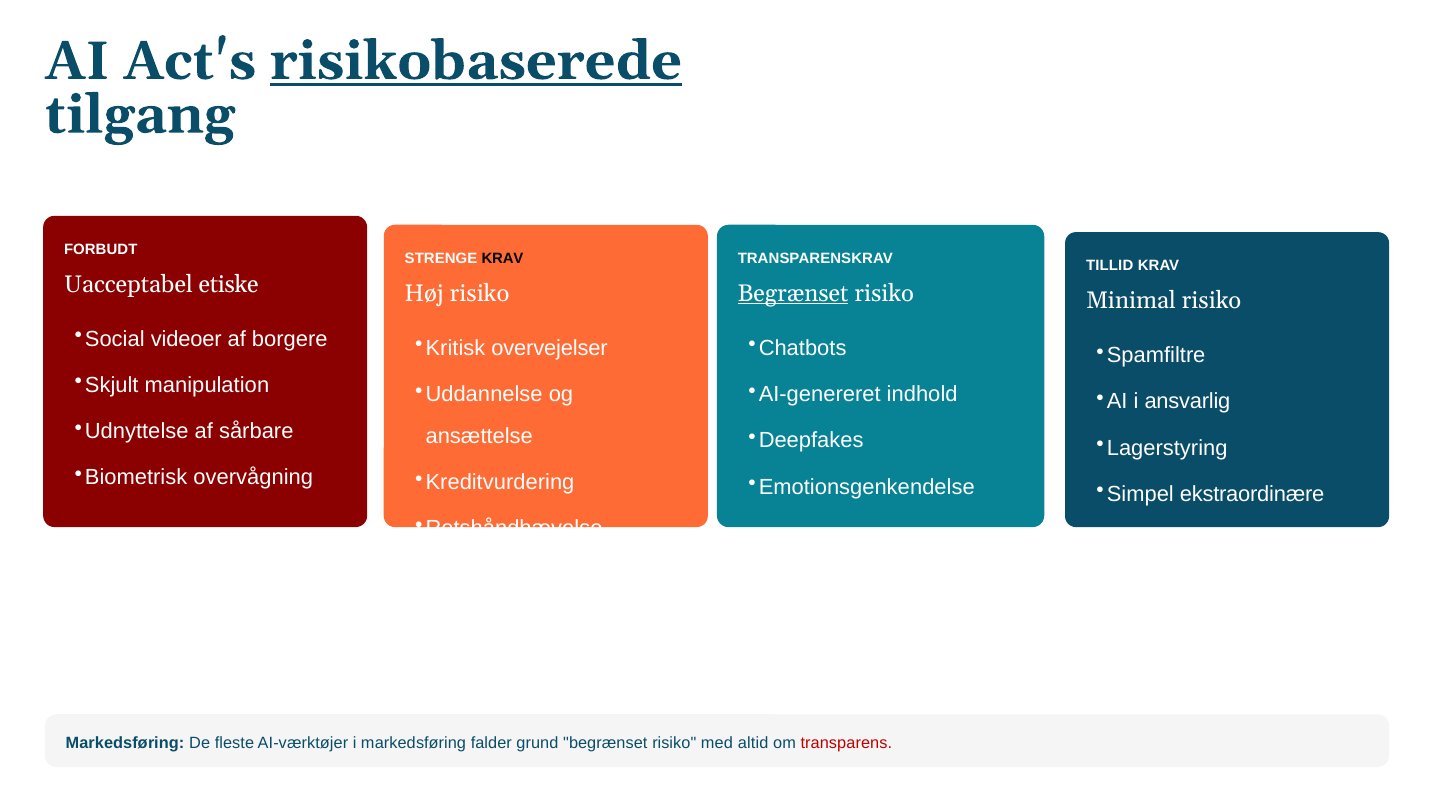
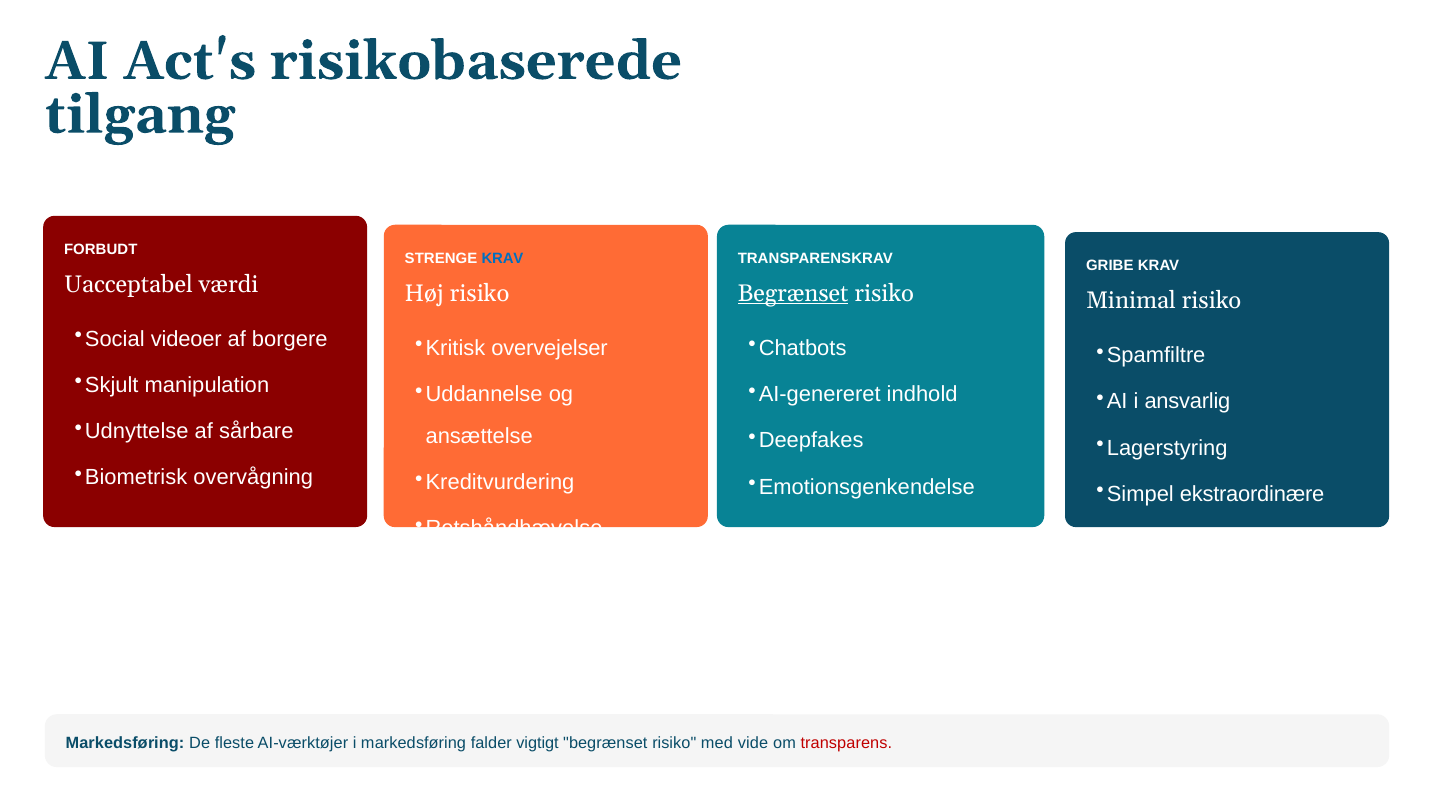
risikobaserede underline: present -> none (476, 61)
KRAV colour: black -> blue (502, 259)
TILLID: TILLID -> GRIBE (1110, 266)
etiske: etiske -> værdi (229, 284)
grund: grund -> vigtigt (537, 744)
altid: altid -> vide (753, 744)
